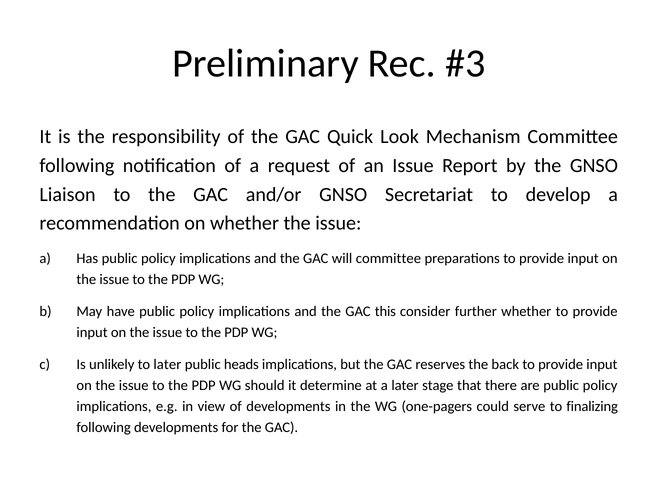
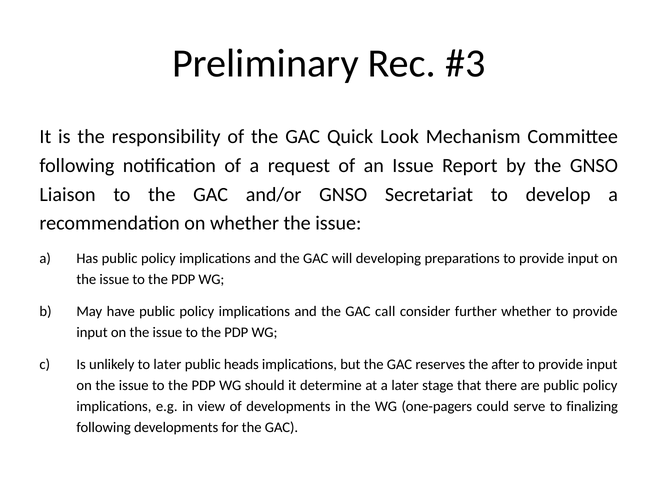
will committee: committee -> developing (388, 258)
this: this -> call (385, 312)
back: back -> after (505, 365)
